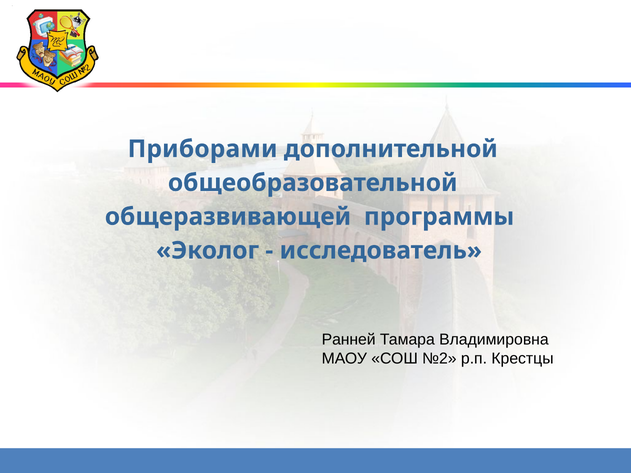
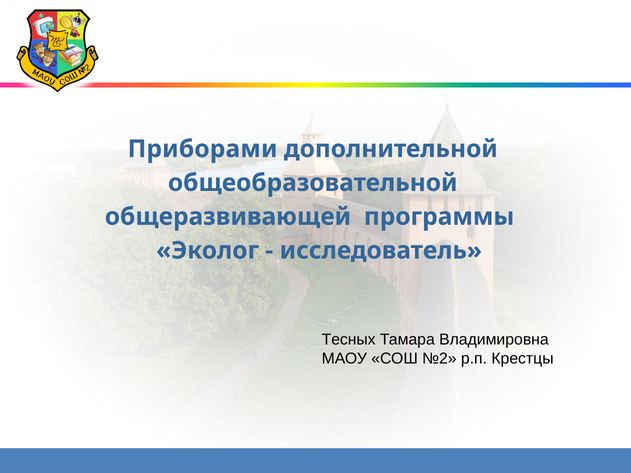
Ранней: Ранней -> Тесных (349, 340)
